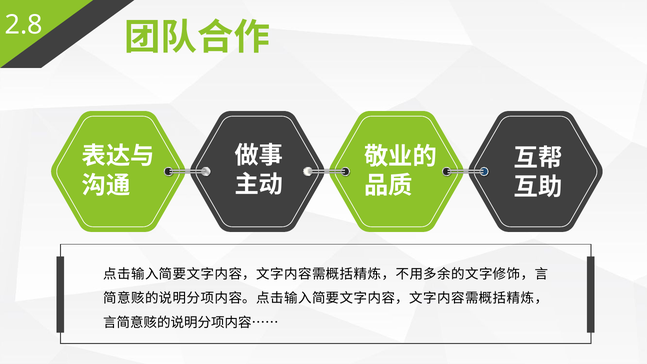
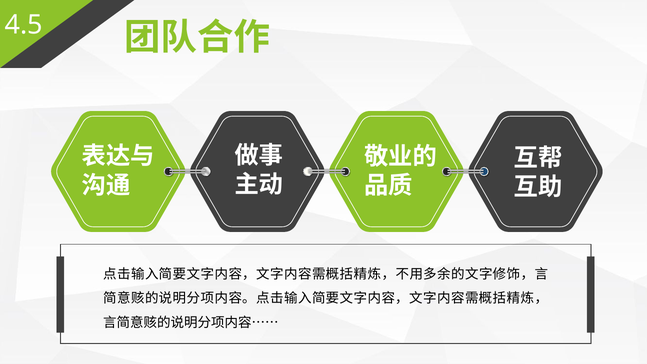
2.8: 2.8 -> 4.5 (24, 25)
